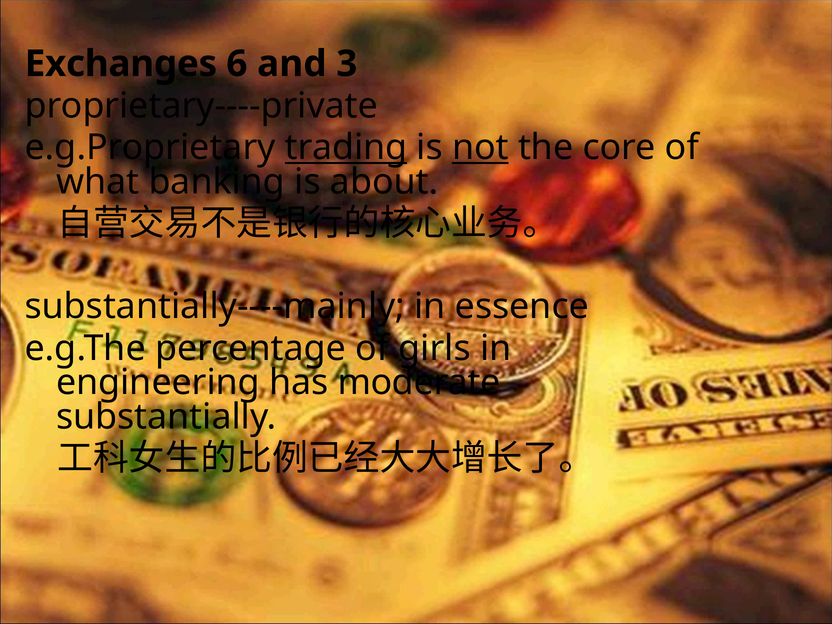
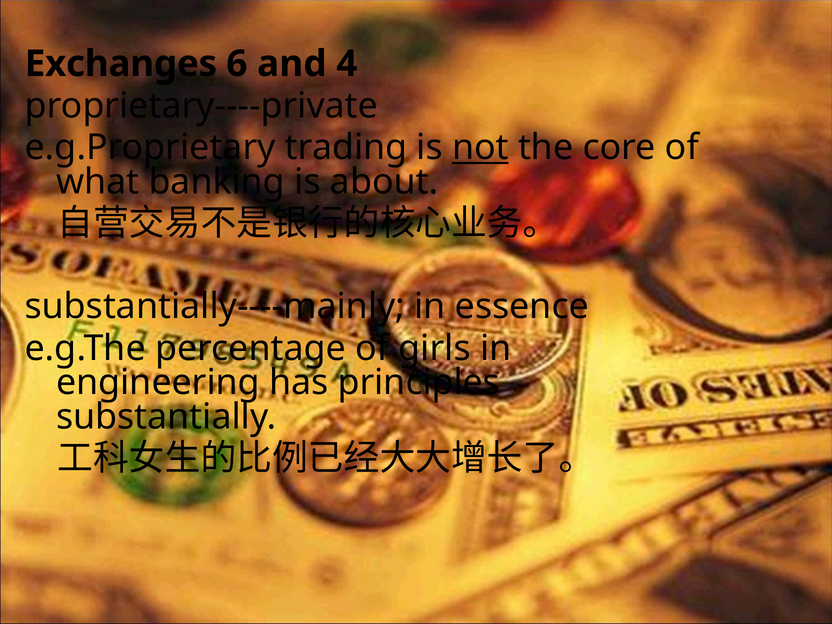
3: 3 -> 4 (347, 64)
trading underline: present -> none (346, 148)
moderate: moderate -> principles (419, 383)
